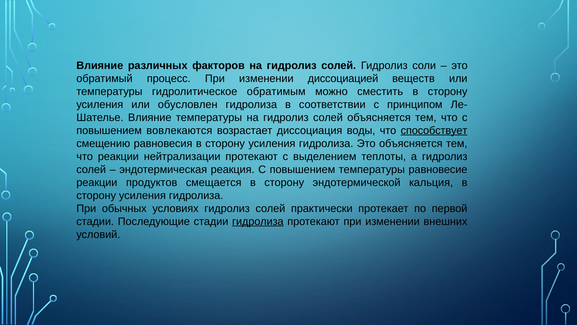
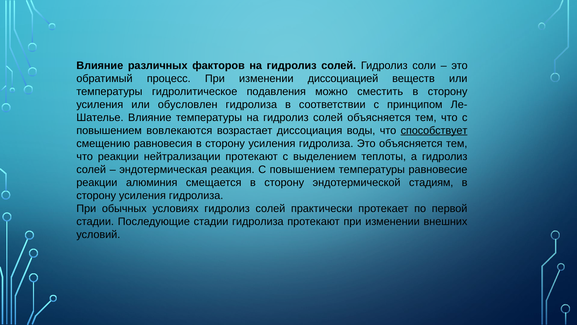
обратимым: обратимым -> подавления (276, 91)
продуктов: продуктов -> алюминия (152, 182)
кальция: кальция -> стадиям (431, 182)
гидролиза underline: present -> none (258, 221)
